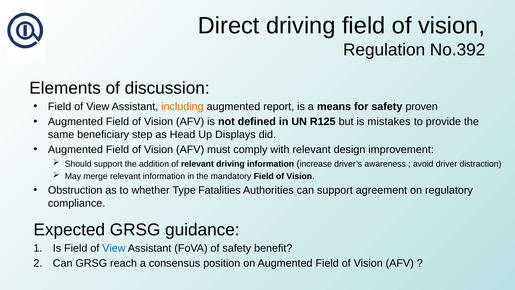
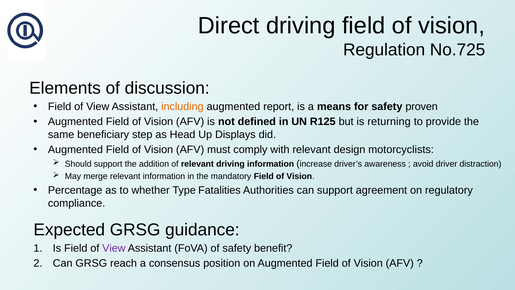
No.392: No.392 -> No.725 (458, 50)
mistakes: mistakes -> returning (389, 122)
improvement: improvement -> motorcyclists (401, 150)
Obstruction: Obstruction -> Percentage (75, 190)
View colour: blue -> purple (114, 248)
